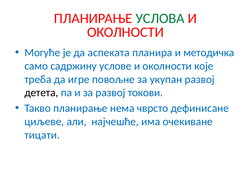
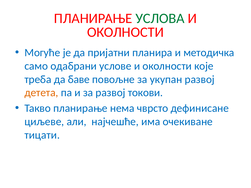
аспеката: аспеката -> пријатни (109, 53)
садржину: садржину -> одабрани (74, 66)
игре: игре -> баве (79, 79)
детета colour: black -> orange (41, 93)
